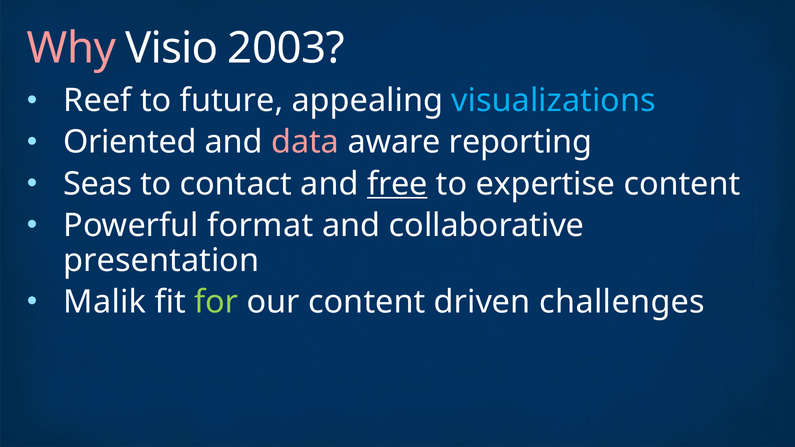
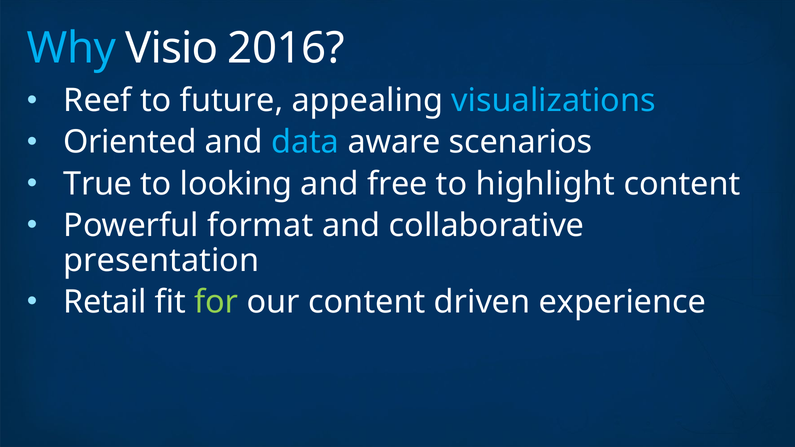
Why colour: pink -> light blue (71, 48)
2003: 2003 -> 2016 (286, 48)
data colour: pink -> light blue (305, 142)
reporting: reporting -> scenarios (521, 142)
Seas: Seas -> True (98, 184)
contact: contact -> looking (236, 184)
free underline: present -> none (397, 184)
expertise: expertise -> highlight (545, 184)
Malik: Malik -> Retail (105, 302)
challenges: challenges -> experience (622, 302)
